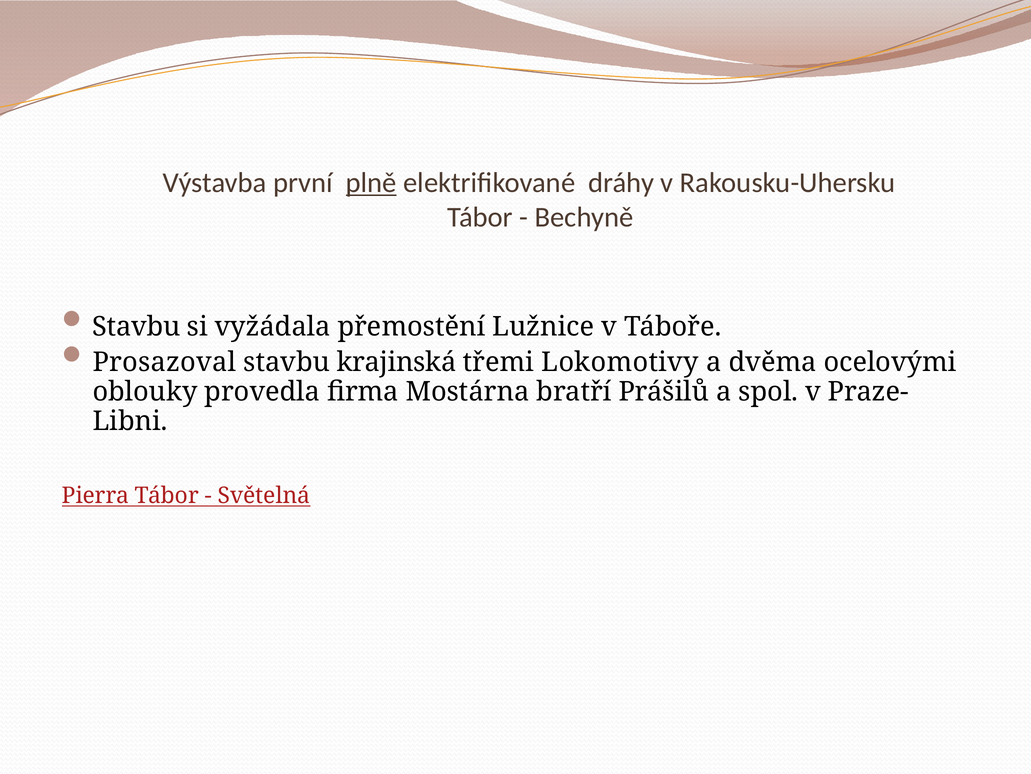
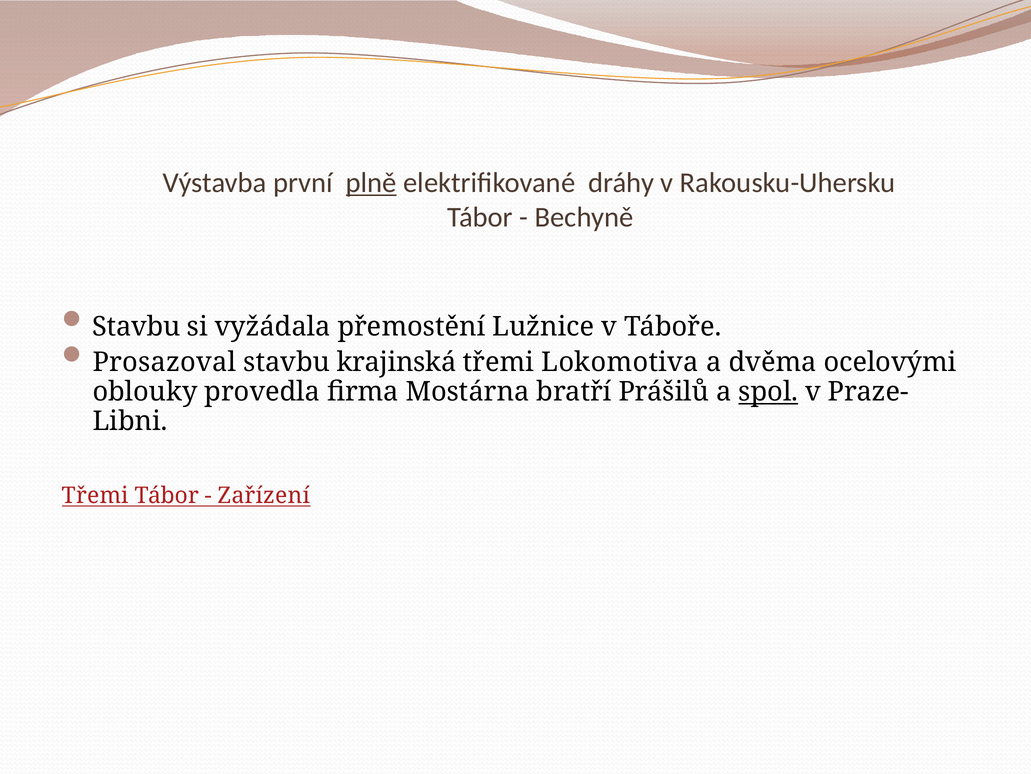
Lokomotivy: Lokomotivy -> Lokomotiva (620, 362)
spol underline: none -> present (768, 391)
Pierra: Pierra -> Třemi (95, 495)
Světelná: Světelná -> Zařízení (264, 495)
